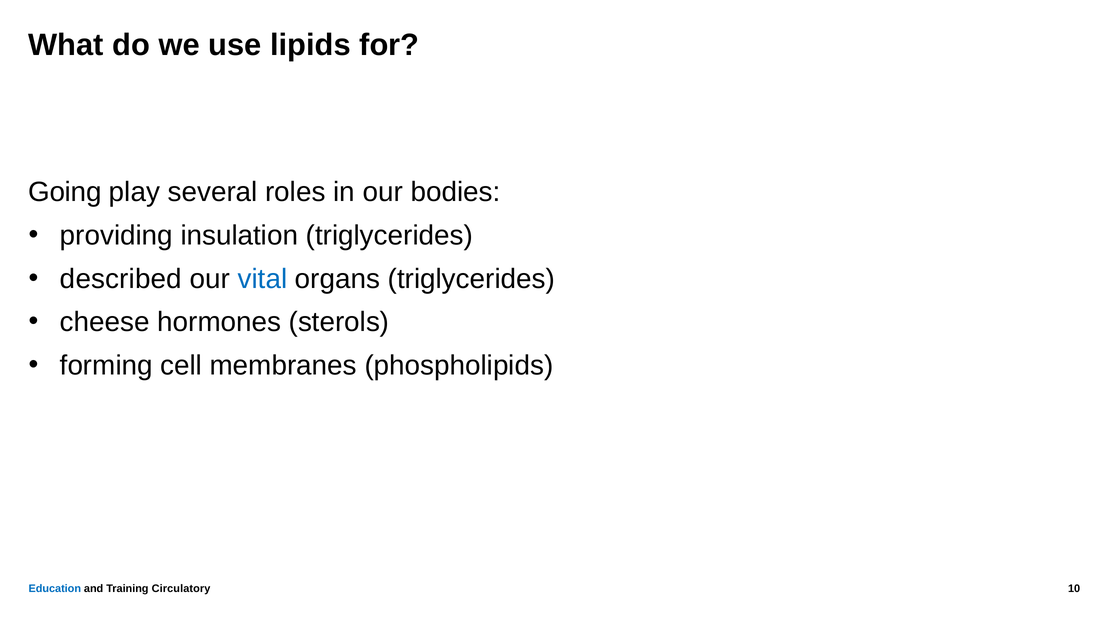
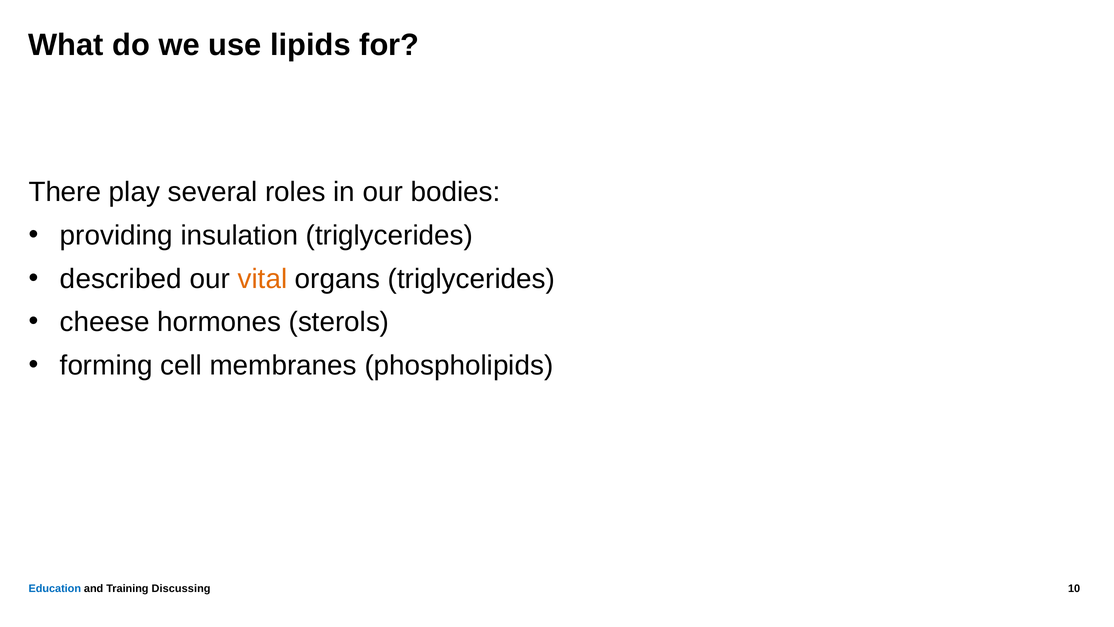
Going: Going -> There (65, 192)
vital colour: blue -> orange (262, 279)
Circulatory: Circulatory -> Discussing (181, 588)
